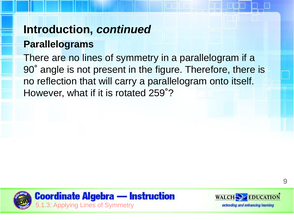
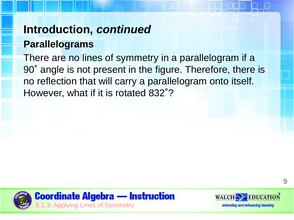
259˚: 259˚ -> 832˚ (161, 93)
